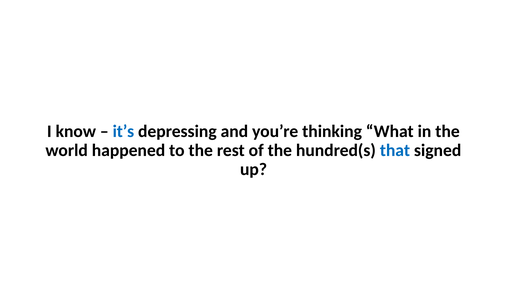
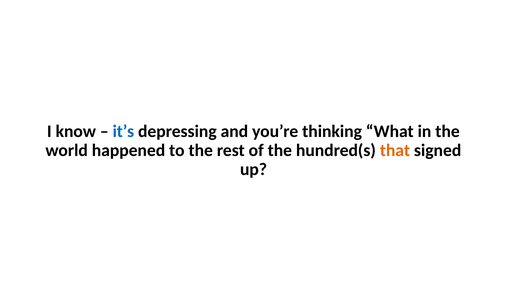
that colour: blue -> orange (395, 151)
